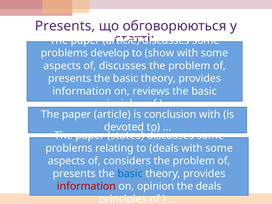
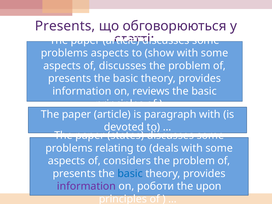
problems develop: develop -> aspects (110, 53)
conclusion: conclusion -> paragraph (170, 114)
information colour: red -> purple (86, 186)
opinion: opinion -> роботи (156, 186)
the deals: deals -> upon (209, 186)
